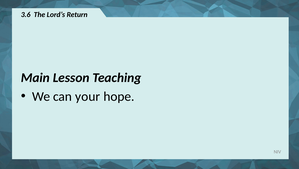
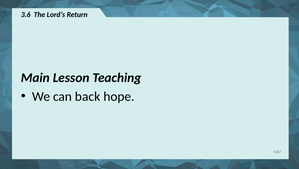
your: your -> back (88, 96)
